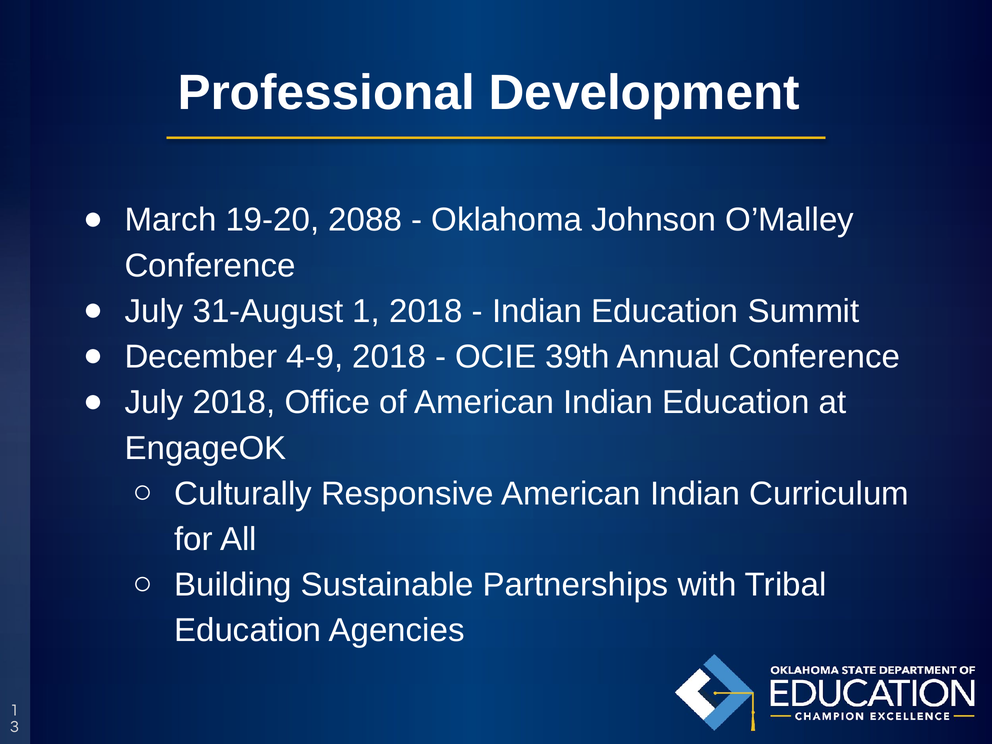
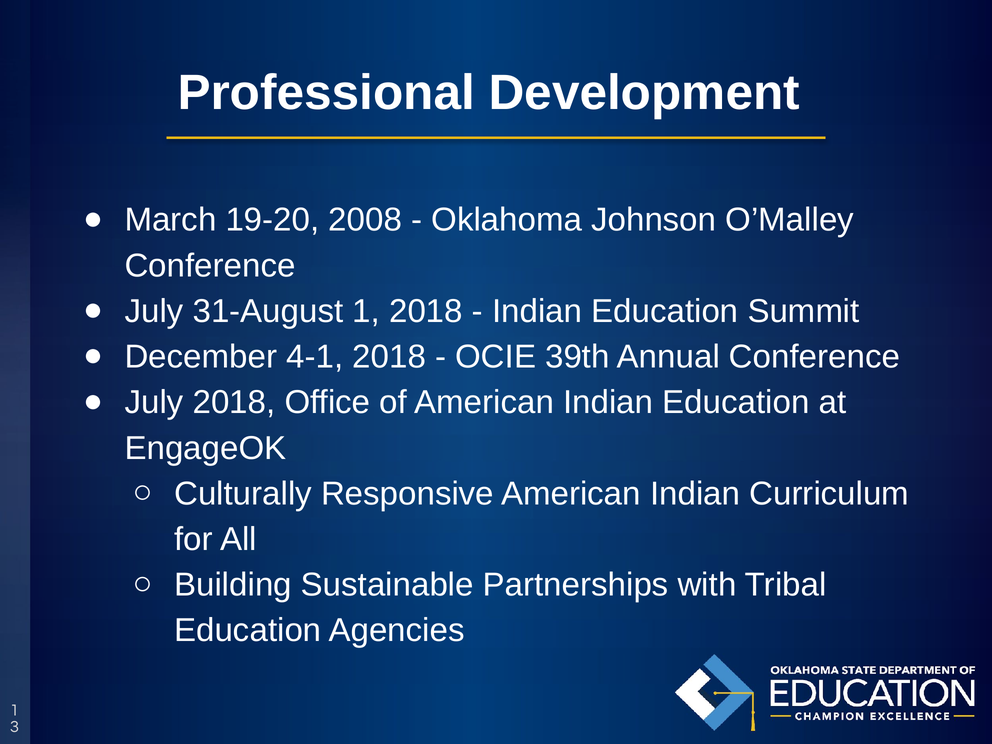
2088: 2088 -> 2008 (365, 220)
4-9: 4-9 -> 4-1 (315, 357)
